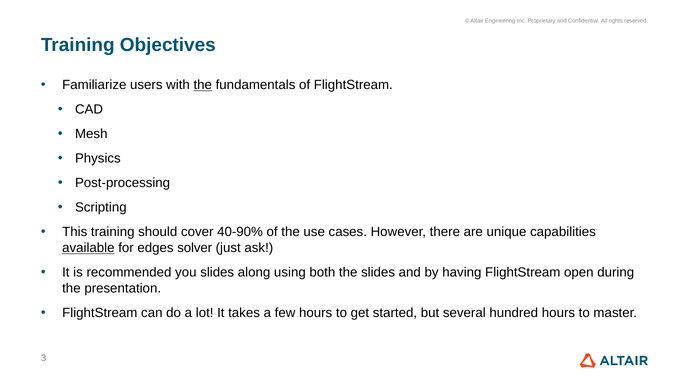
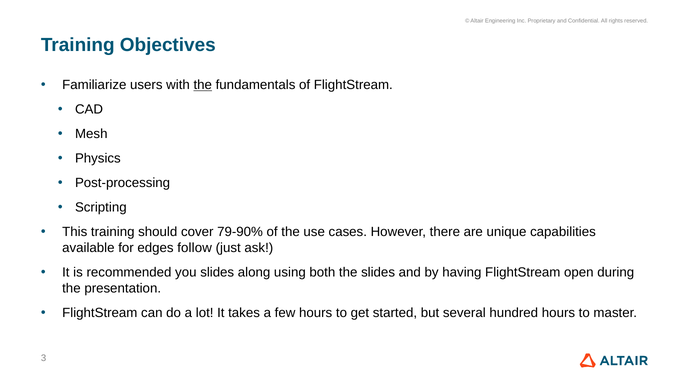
40-90%: 40-90% -> 79-90% (240, 232)
available underline: present -> none (88, 248)
solver: solver -> follow (195, 248)
